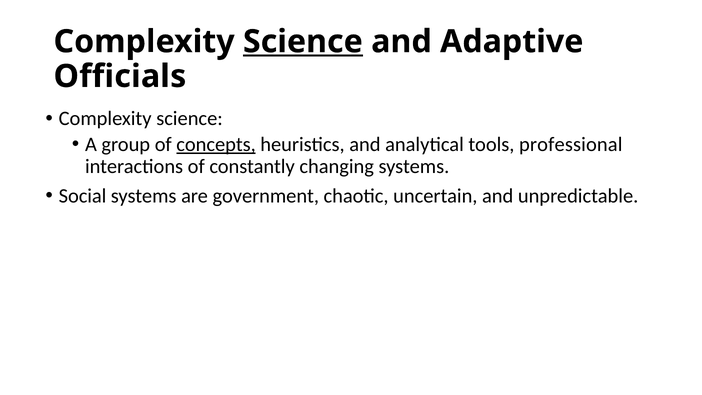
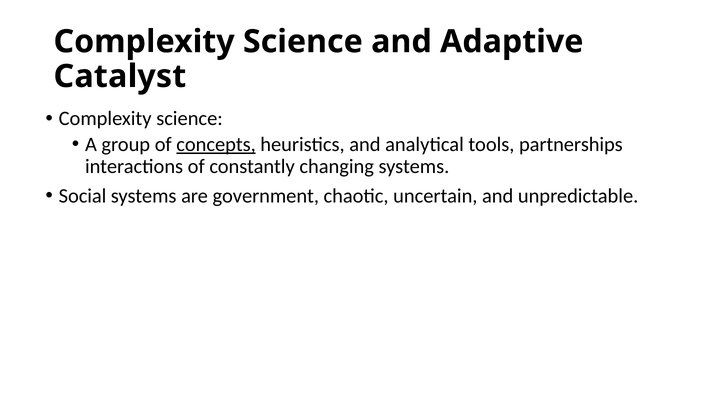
Science underline: present -> none (303, 42)
Officials: Officials -> Catalyst (120, 76)
professional: professional -> partnerships (571, 144)
